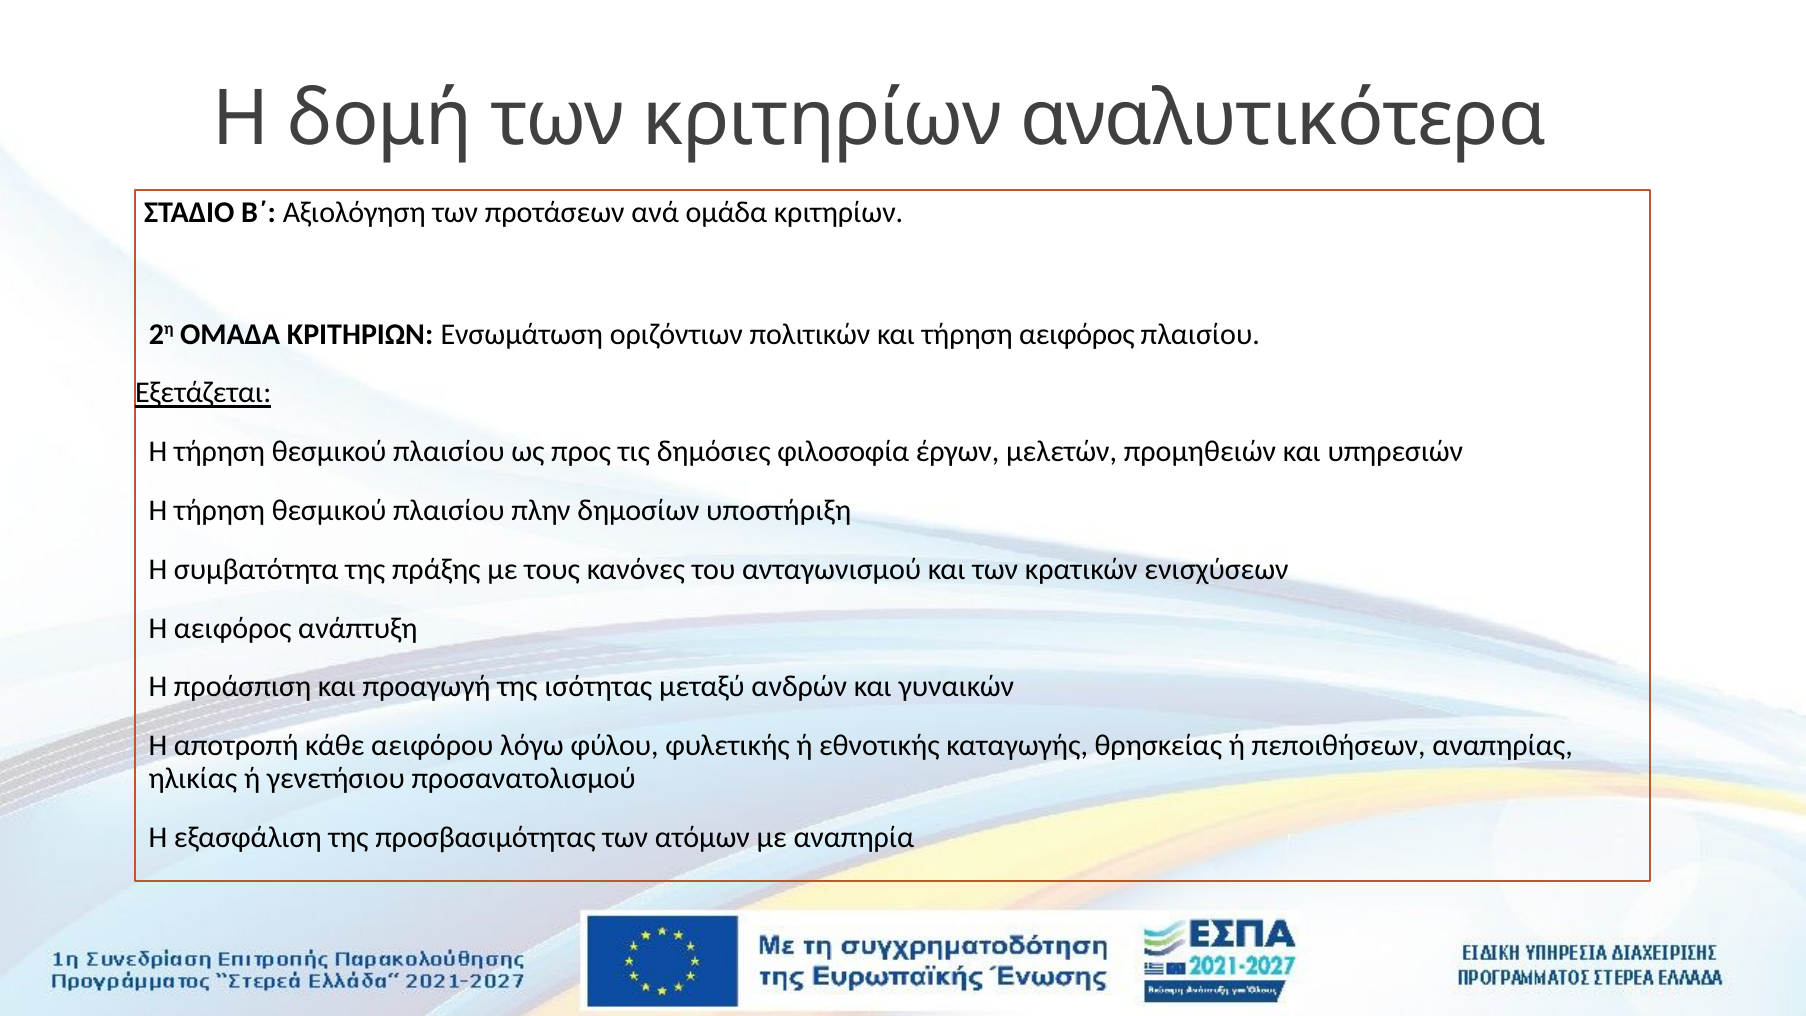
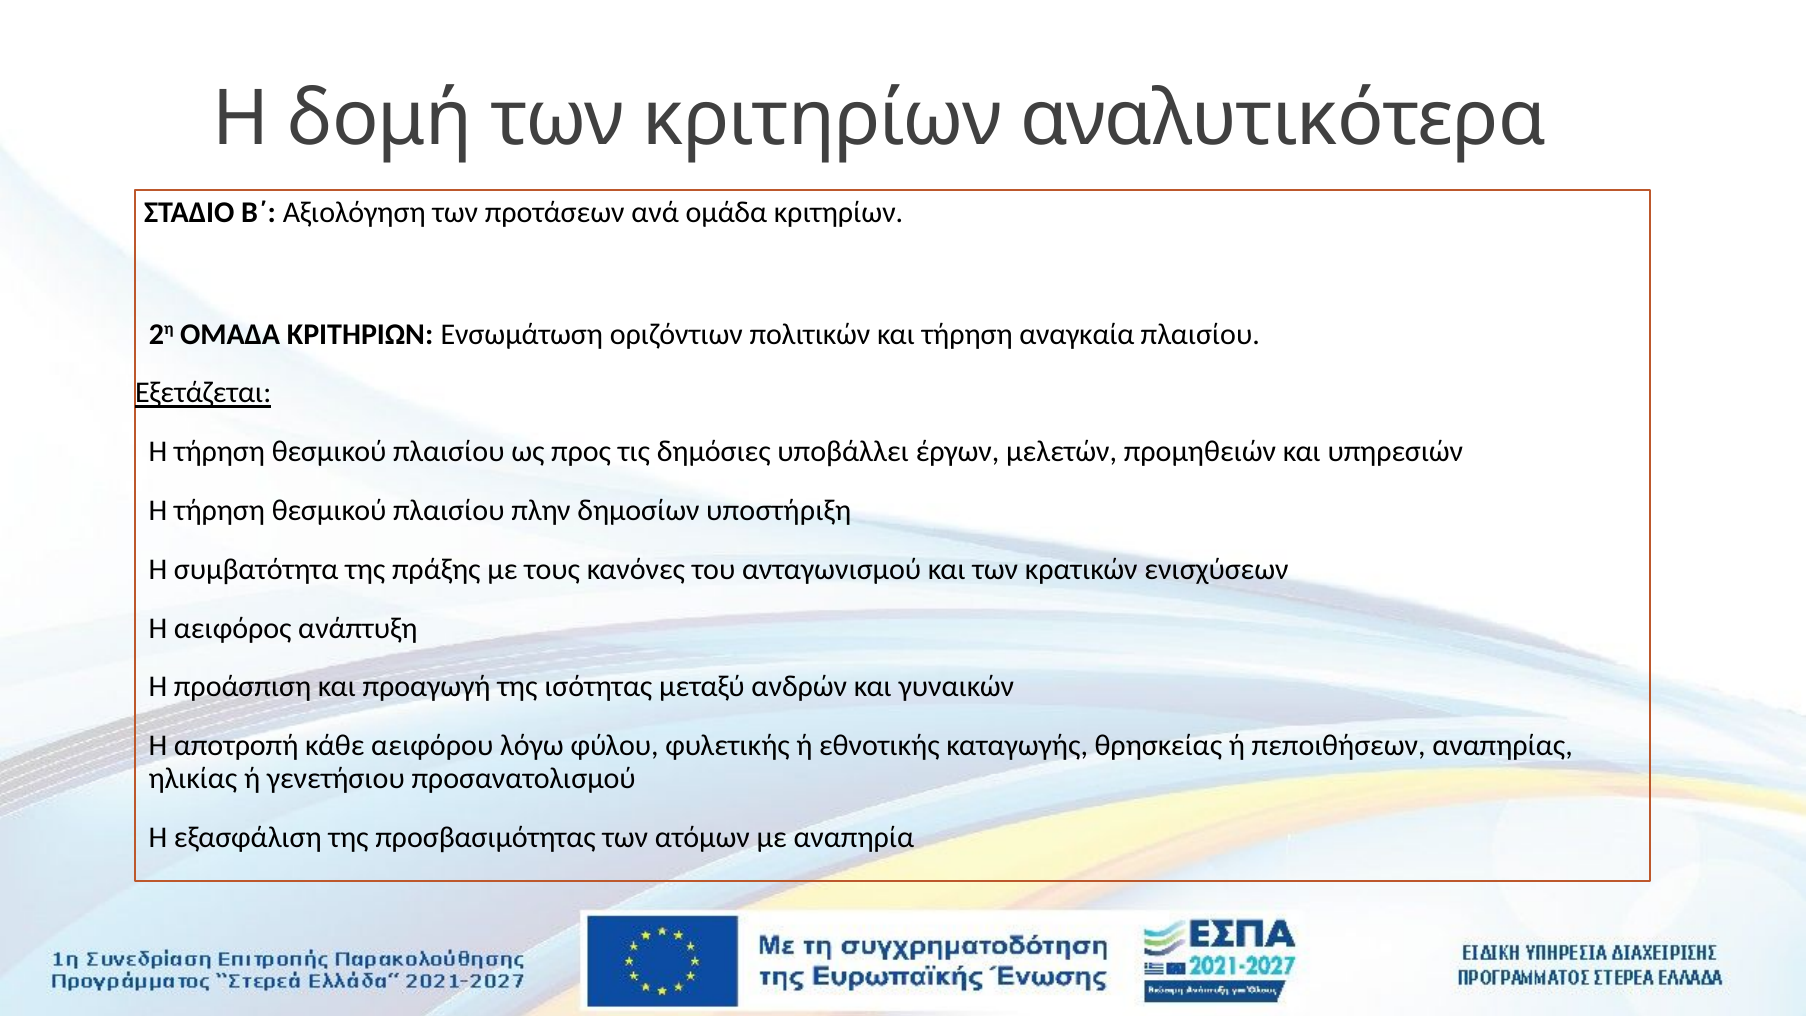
τήρηση αειφόρος: αειφόρος -> αναγκαία (1077, 334)
φιλοσοφία: φιλοσοφία -> υποβάλλει (843, 452)
